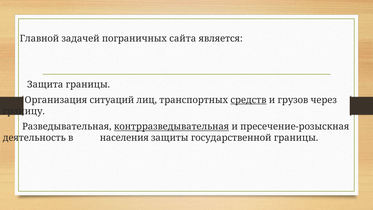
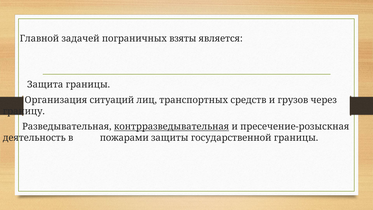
сайта: сайта -> взяты (183, 38)
средств underline: present -> none (248, 100)
населения: населения -> пожарами (124, 138)
